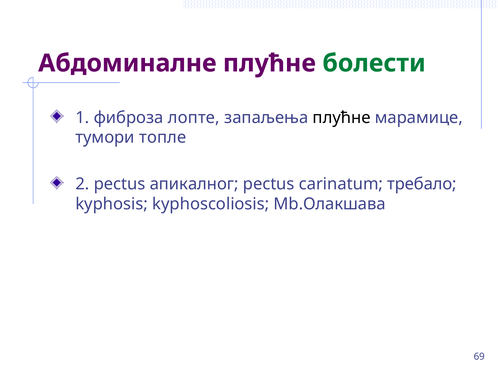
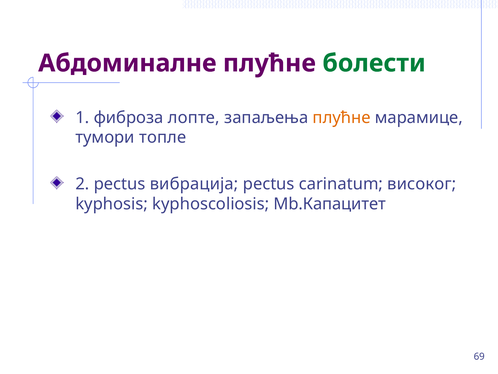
плућне colour: black -> orange (342, 117)
апикалног: апикалног -> вибрација (194, 184)
требало: требало -> високог (422, 184)
Mb.Олакшава: Mb.Олакшава -> Mb.Капацитет (330, 204)
